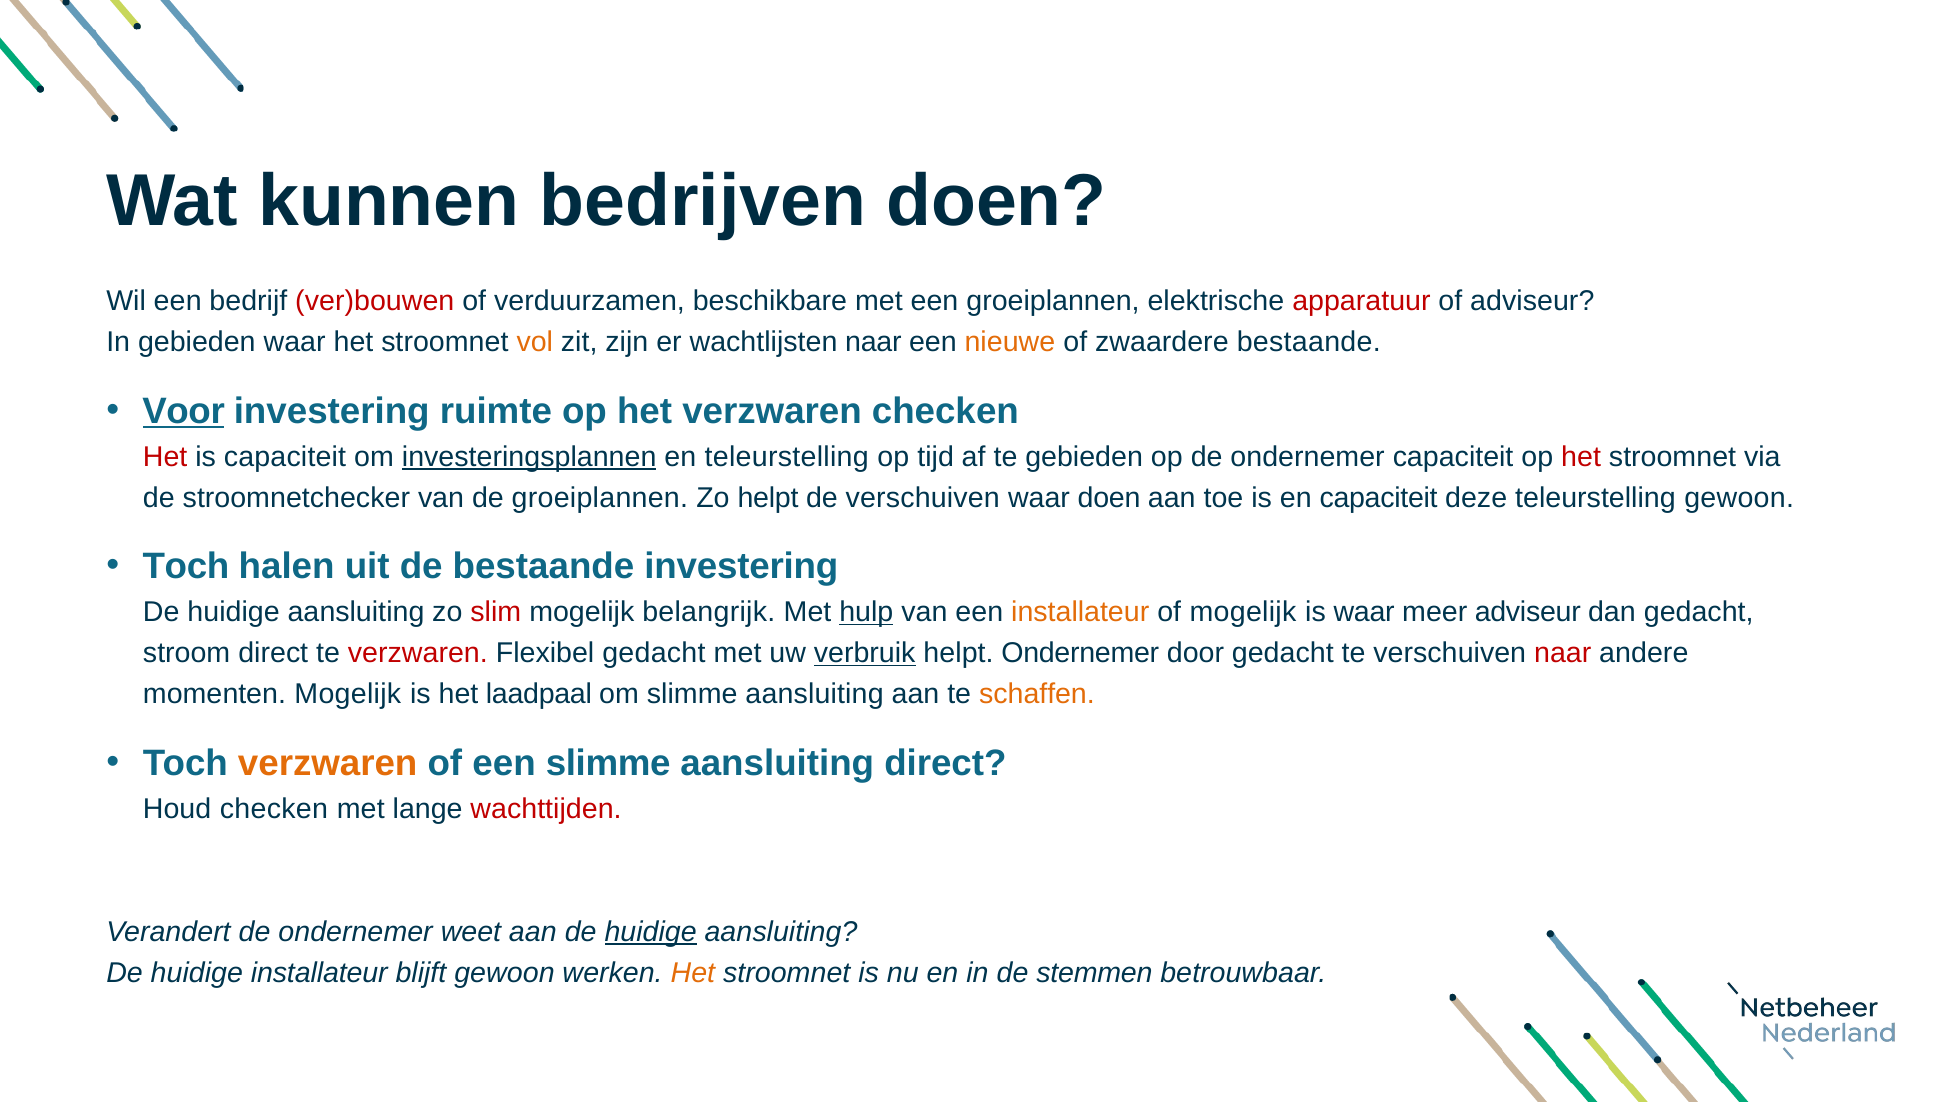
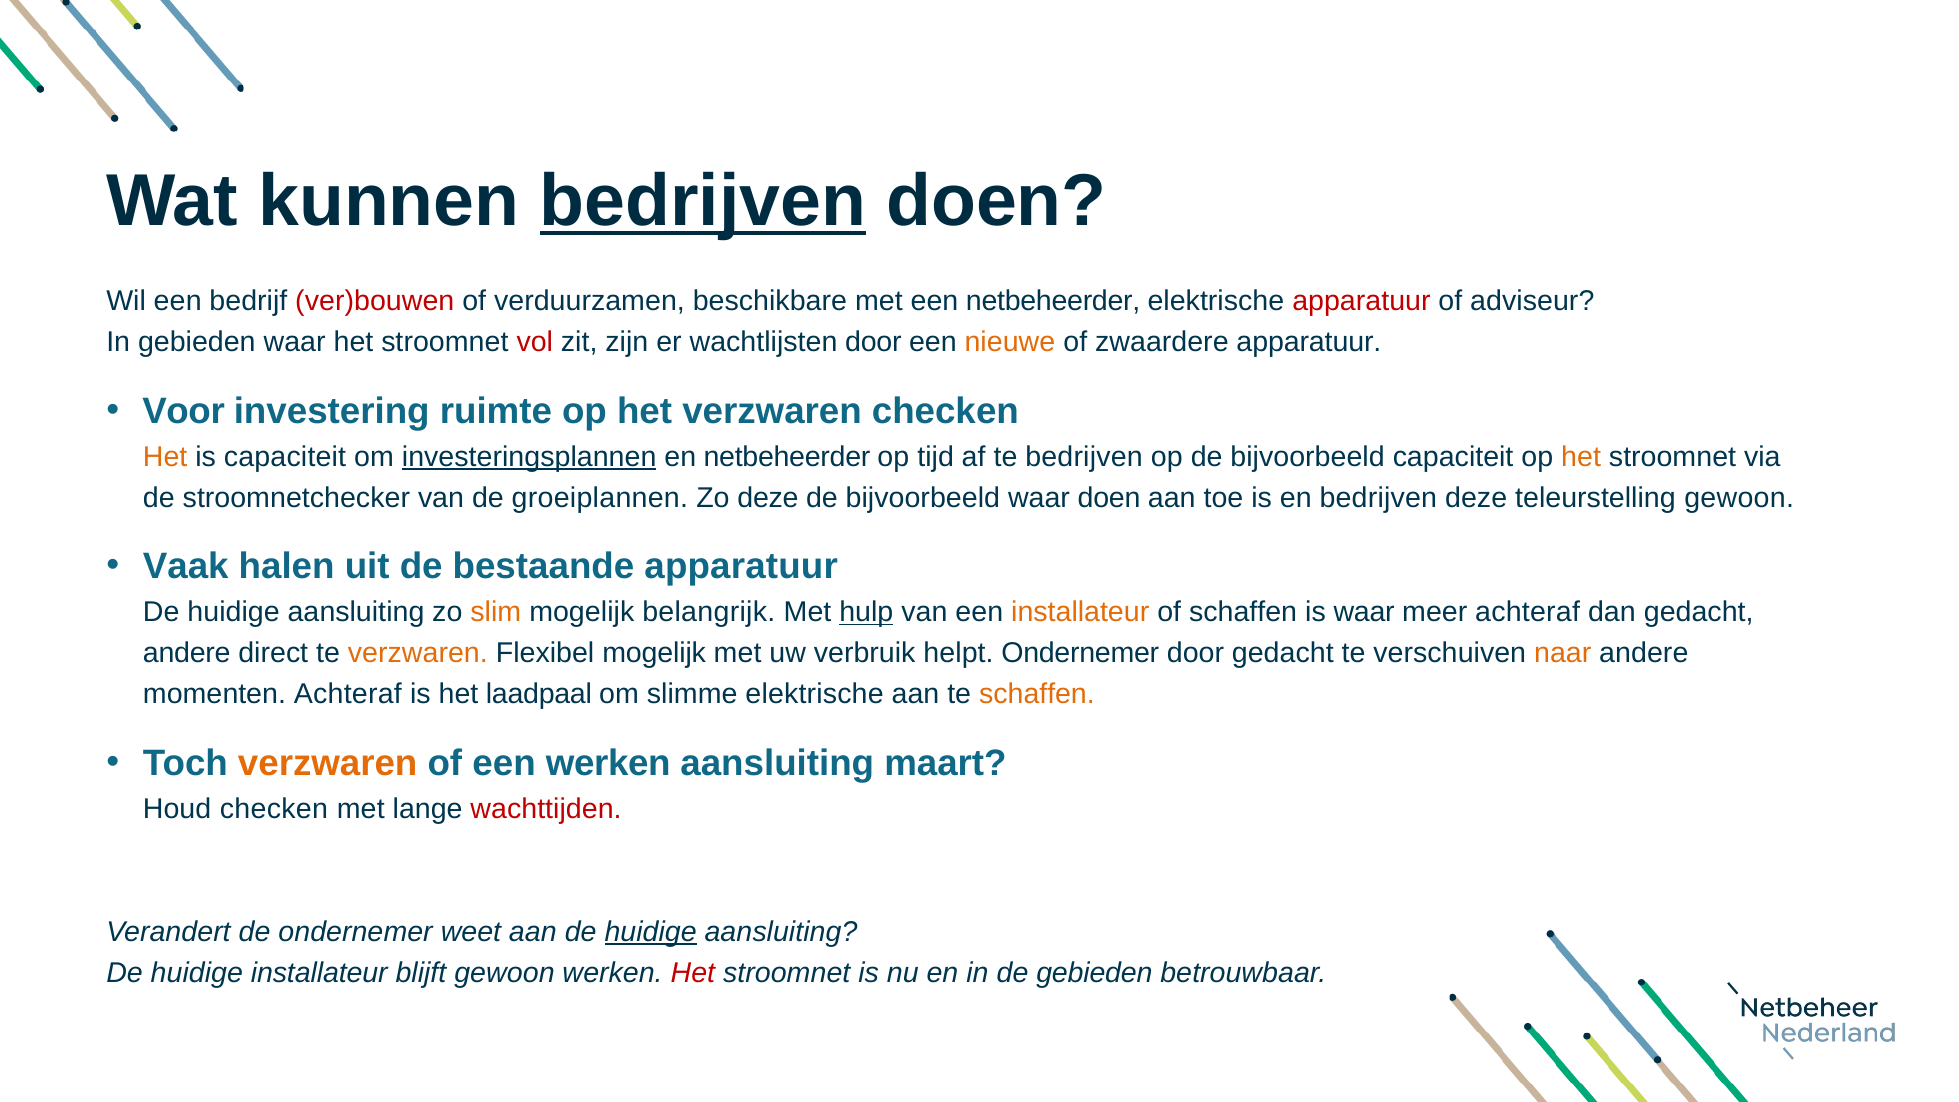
bedrijven underline: none -> present (703, 201)
een groeiplannen: groeiplannen -> netbeheerder (1053, 301)
vol colour: orange -> red (535, 342)
wachtlijsten naar: naar -> door (873, 342)
zwaardere bestaande: bestaande -> apparatuur (1309, 342)
Voor underline: present -> none (184, 411)
Het colour: red -> orange (165, 457)
en teleurstelling: teleurstelling -> netbeheerder (787, 457)
te gebieden: gebieden -> bedrijven (1084, 457)
op de ondernemer: ondernemer -> bijvoorbeeld (1308, 457)
het colour: red -> orange (1581, 457)
Zo helpt: helpt -> deze (768, 498)
verschuiven: verschuiven -> bijvoorbeeld (923, 498)
en capaciteit: capaciteit -> bedrijven (1378, 498)
Toch: Toch -> Vaak (186, 567)
bestaande investering: investering -> apparatuur (741, 567)
slim colour: red -> orange (496, 612)
of mogelijk: mogelijk -> schaffen (1243, 612)
meer adviseur: adviseur -> achteraf (1528, 612)
stroom: stroom -> andere (187, 653)
verzwaren colour: red -> orange (418, 653)
Flexibel gedacht: gedacht -> mogelijk (654, 653)
verbruik underline: present -> none (865, 653)
naar colour: red -> orange (1563, 653)
momenten Mogelijk: Mogelijk -> Achteraf (348, 694)
om slimme aansluiting: aansluiting -> elektrische (815, 694)
een slimme: slimme -> werken (608, 763)
aansluiting direct: direct -> maart (945, 763)
Het colour: orange -> red (693, 973)
de stemmen: stemmen -> gebieden (1094, 973)
